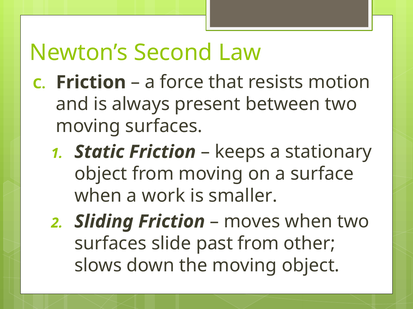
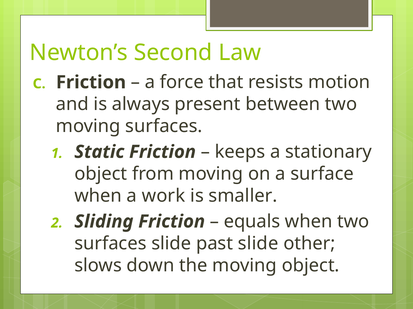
moves: moves -> equals (252, 222)
past from: from -> slide (258, 244)
